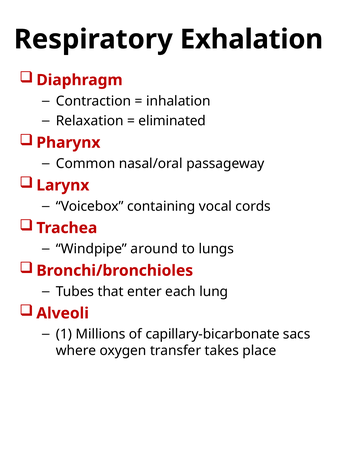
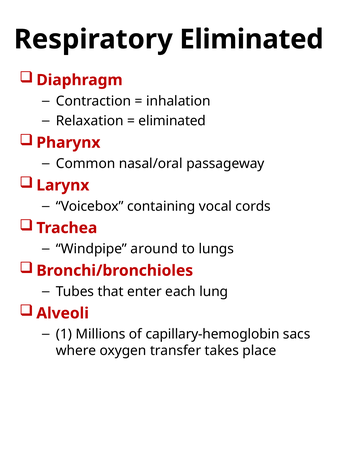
Respiratory Exhalation: Exhalation -> Eliminated (252, 39)
capillary‑bicarbonate: capillary‑bicarbonate -> capillary‑hemoglobin (213, 334)
